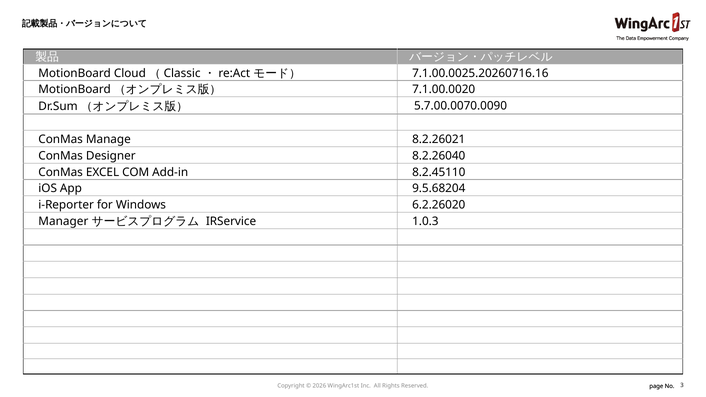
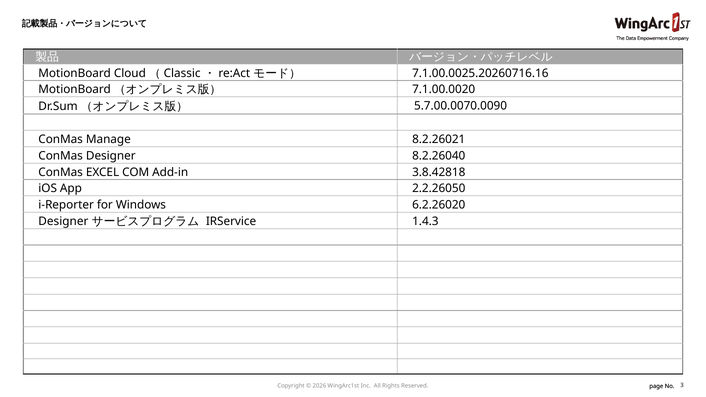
8.2.45110: 8.2.45110 -> 3.8.42818 (439, 172)
9.5.68204: 9.5.68204 -> 2.2.26050 (439, 189)
Manager: Manager -> Designer (63, 221)
1.0.3: 1.0.3 -> 1.4.3 (425, 221)
